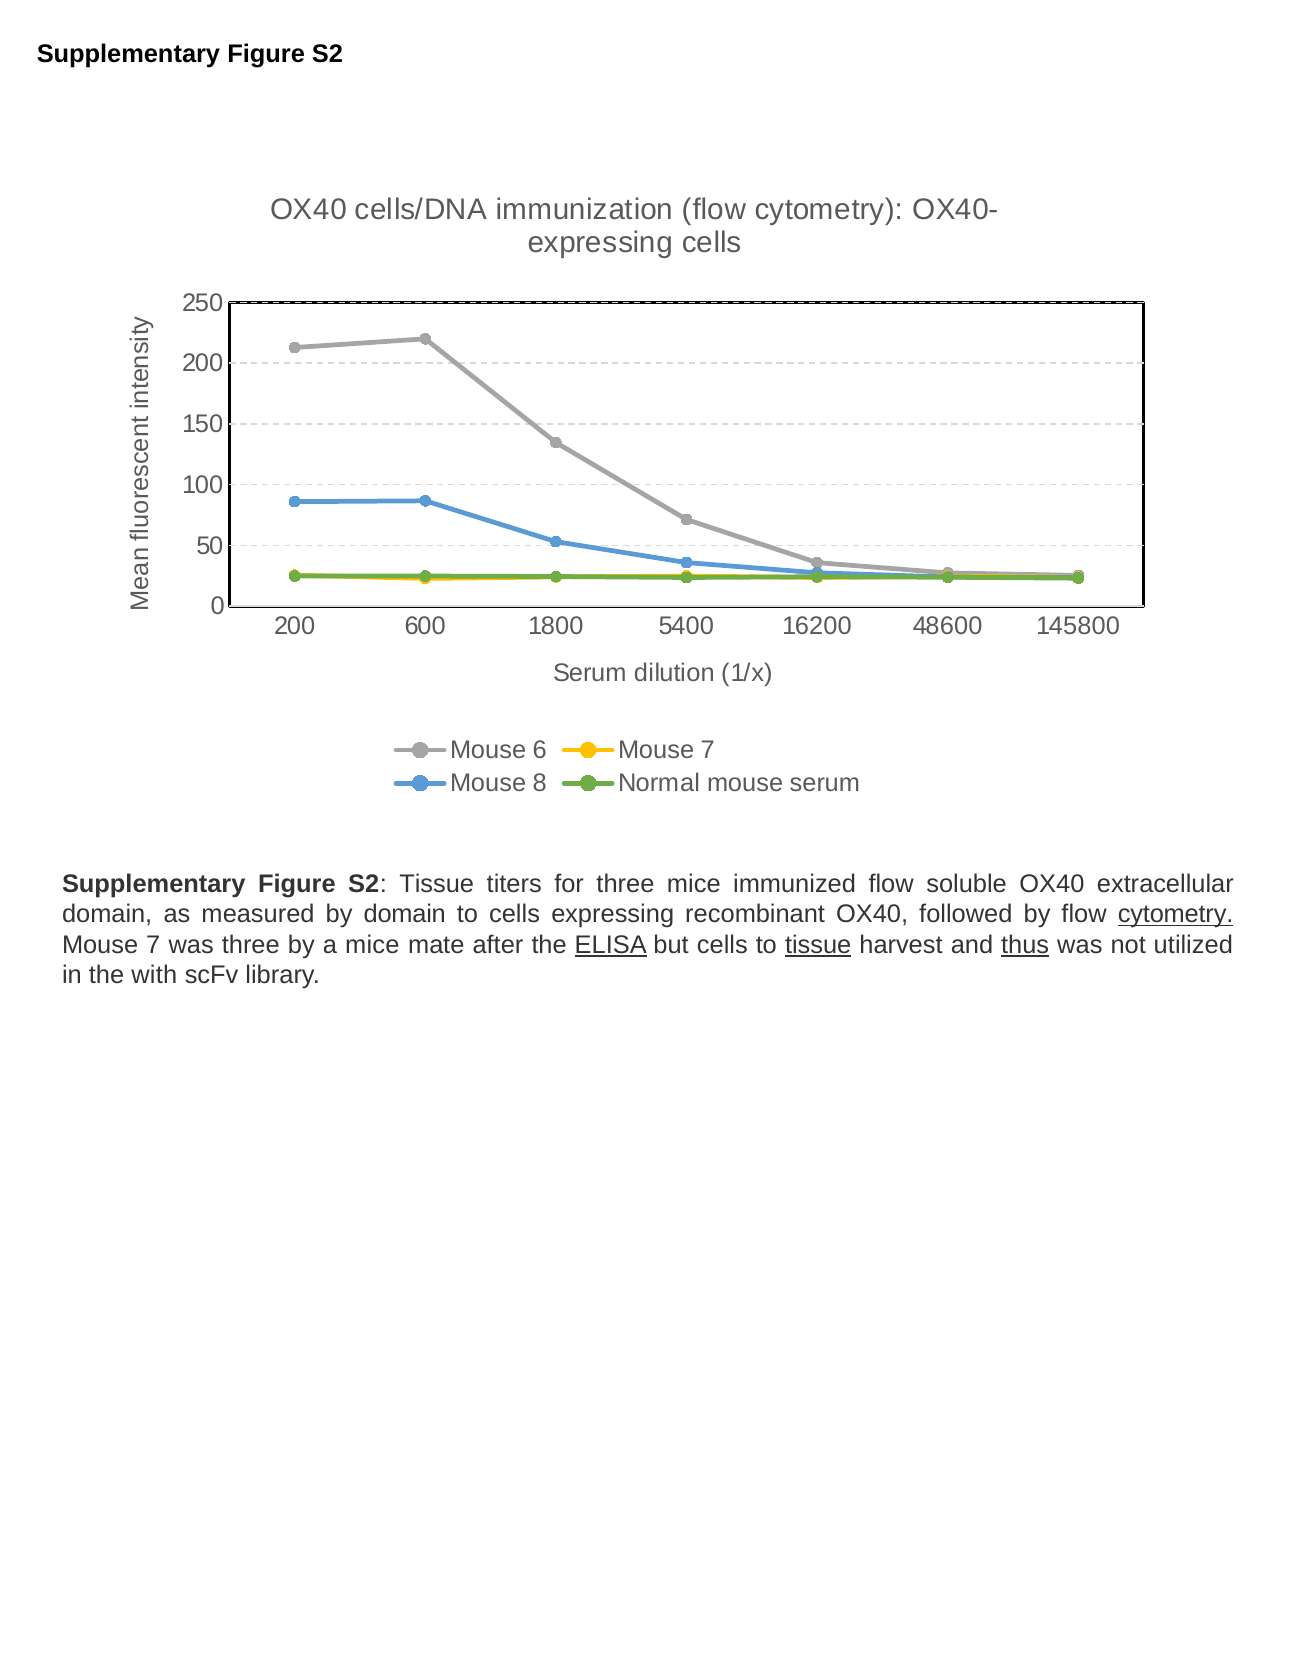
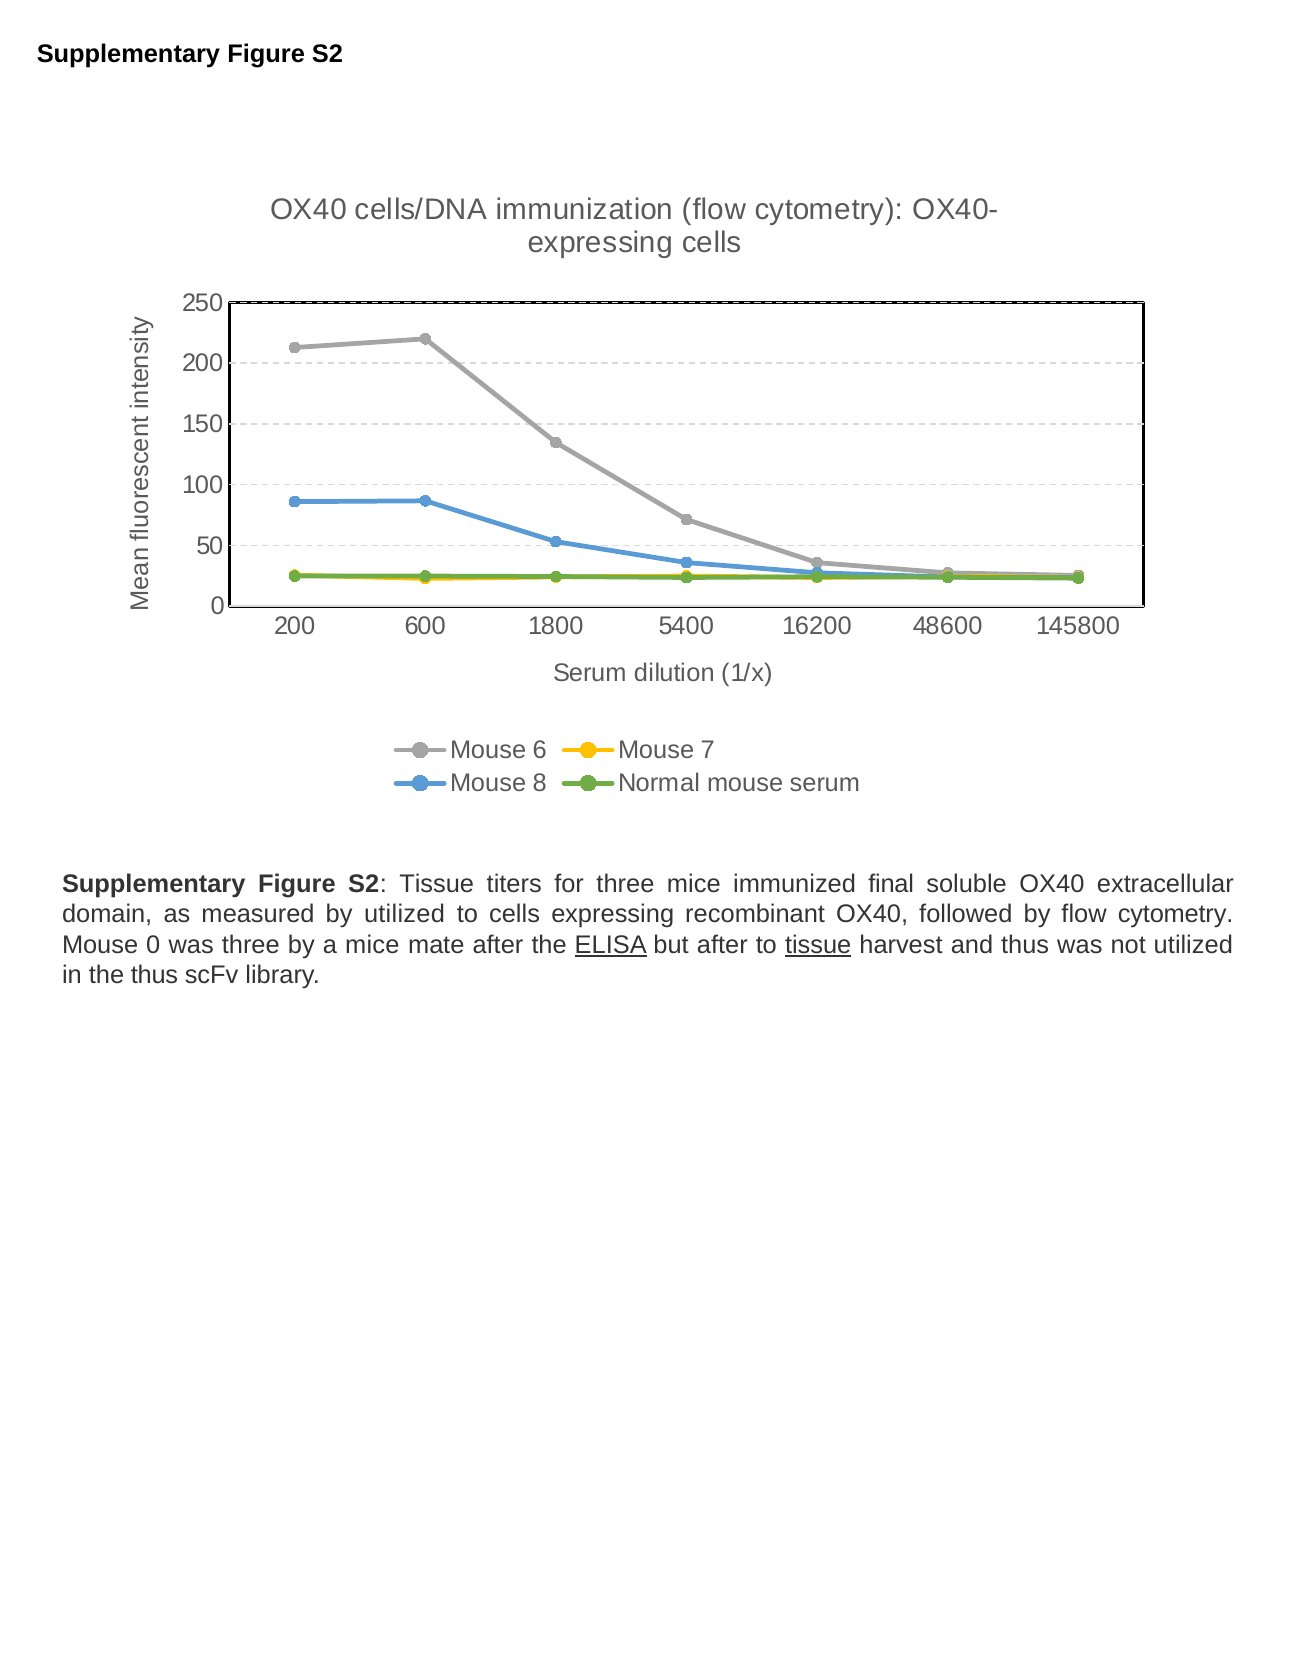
immunized flow: flow -> final (891, 884)
by domain: domain -> utilized (404, 914)
cytometry underline: present -> none (1176, 914)
7: 7 -> 0 (153, 945)
but cells: cells -> after (722, 945)
thus underline: present -> none (1025, 945)
the with: with -> thus (155, 975)
